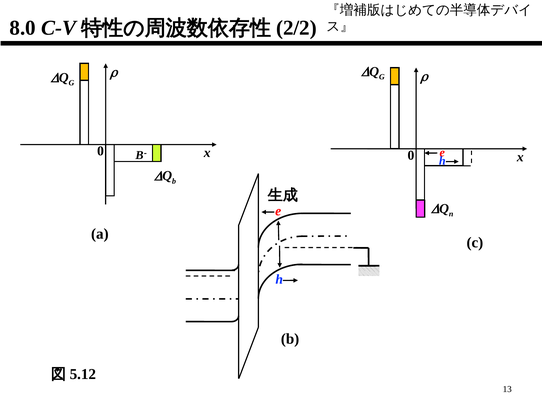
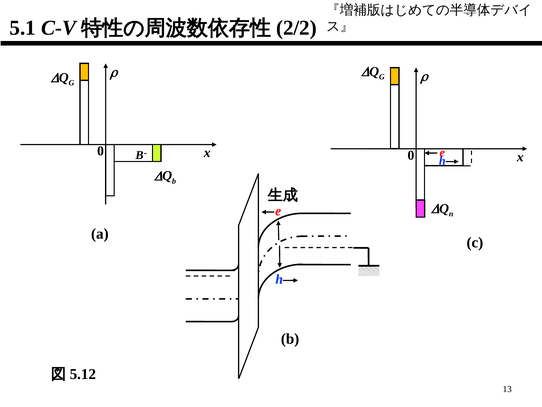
8.0: 8.0 -> 5.1 (23, 28)
